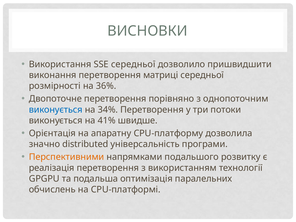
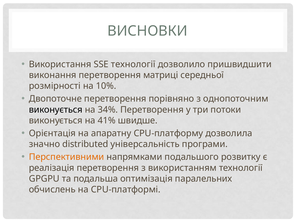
SSE середньої: середньої -> технології (133, 64)
36%: 36% -> 10% (106, 86)
виконується colour: blue -> black (56, 110)
